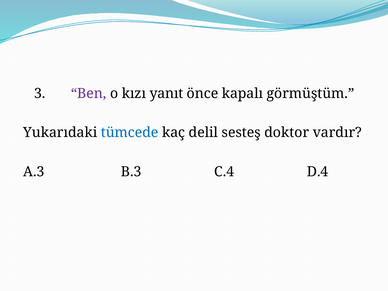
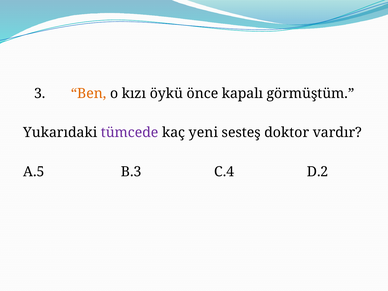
Ben colour: purple -> orange (89, 93)
yanıt: yanıt -> öykü (166, 93)
tümcede colour: blue -> purple (130, 133)
delil: delil -> yeni (203, 133)
A.3: A.3 -> A.5 (34, 172)
D.4: D.4 -> D.2 (318, 172)
